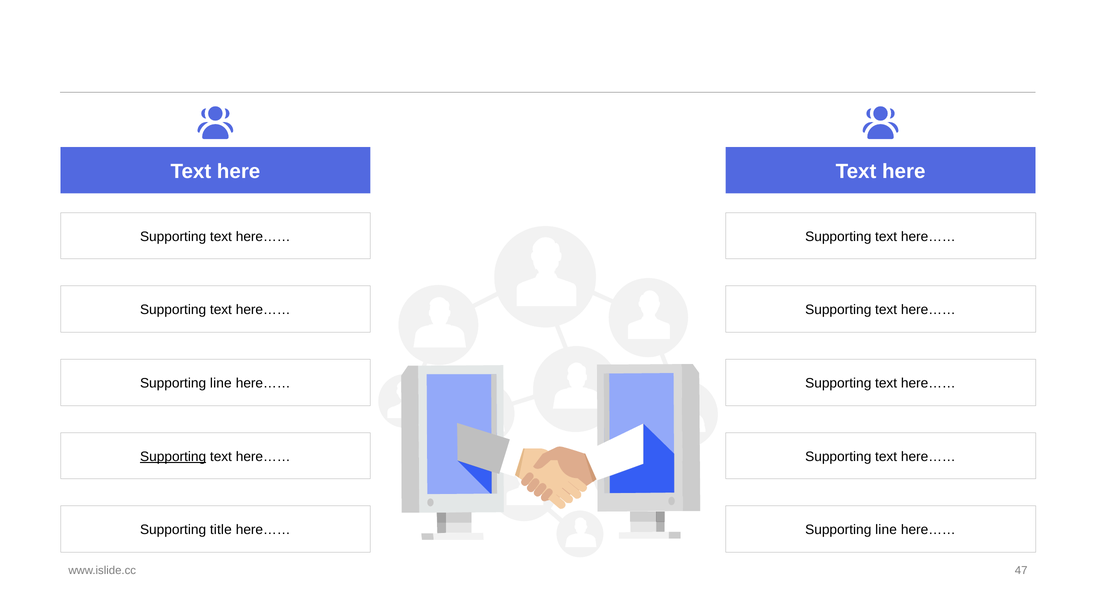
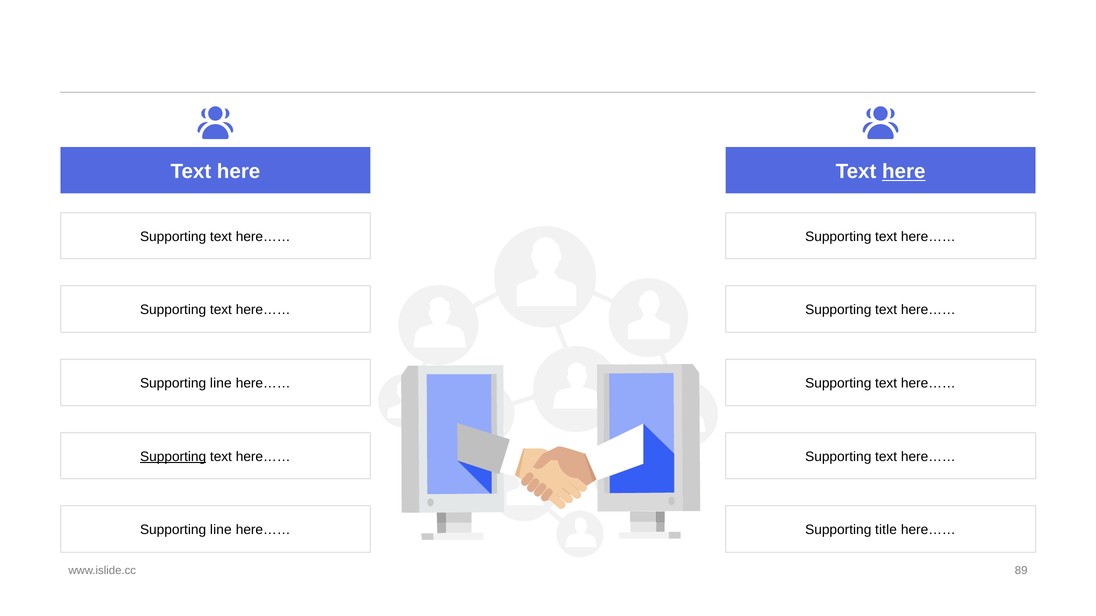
here underline: none -> present (904, 172)
title: title -> line (221, 530)
line: line -> title (886, 530)
47: 47 -> 89 (1021, 571)
